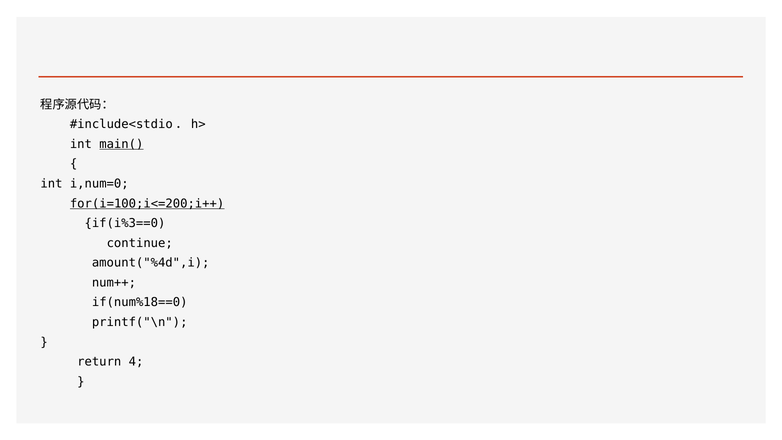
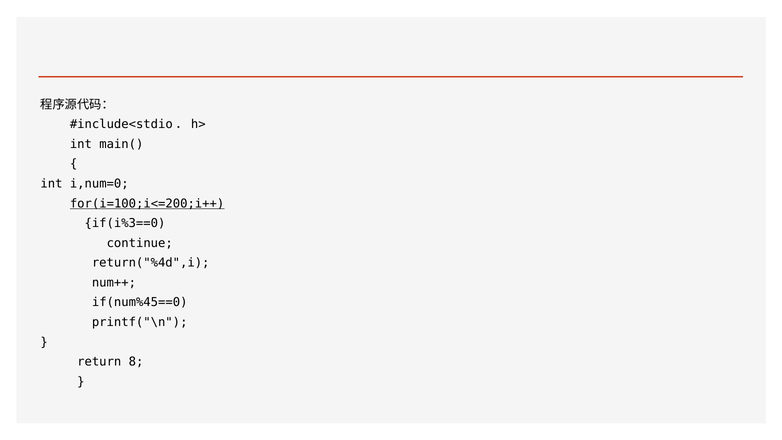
main( underline: present -> none (121, 144)
amount("%4d",i: amount("%4d",i -> return("%4d",i (151, 263)
if(num%18==0: if(num%18==0 -> if(num%45==0 (140, 302)
4: 4 -> 8 (136, 362)
